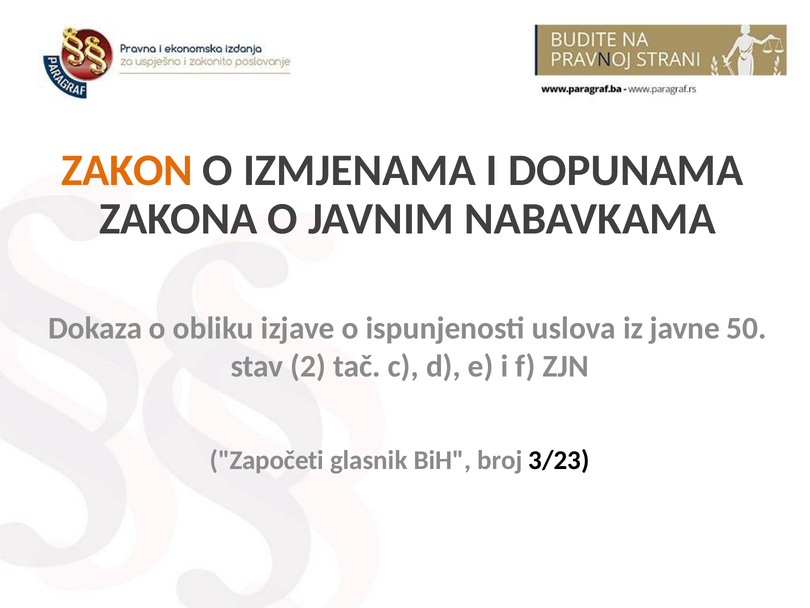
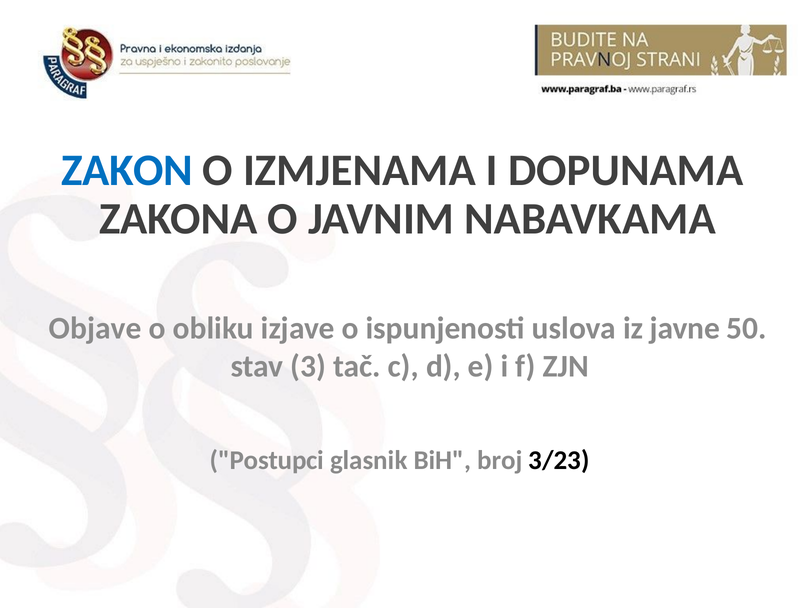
ZAKON colour: orange -> blue (127, 170)
Dokaza: Dokaza -> Objave (95, 328)
2: 2 -> 3 (308, 366)
Započeti: Započeti -> Postupci (267, 460)
